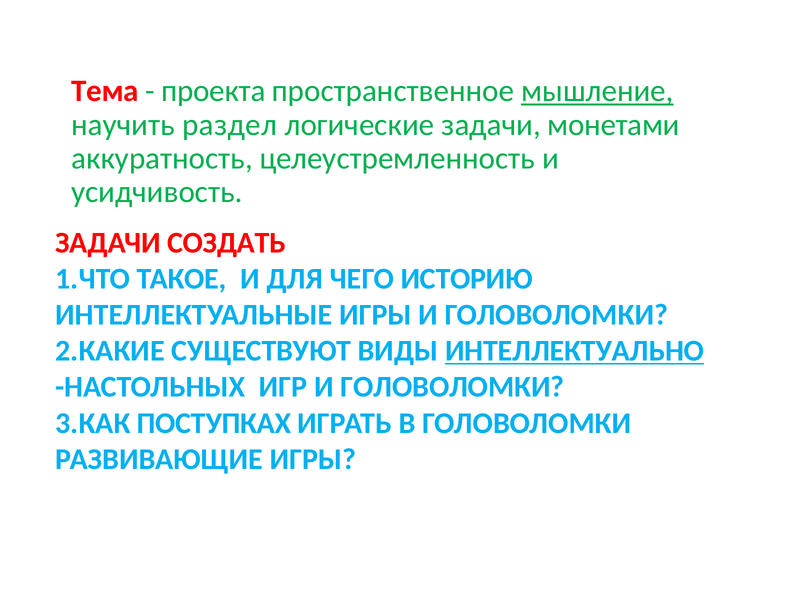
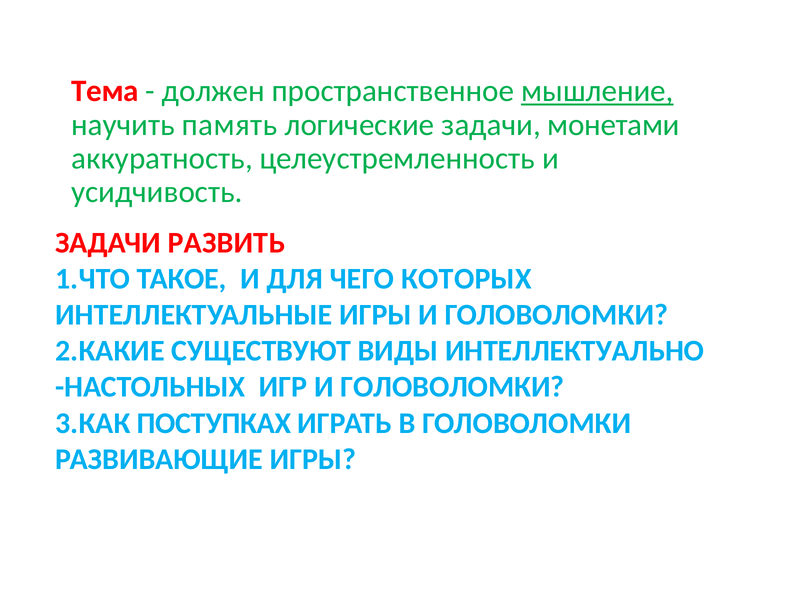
проекта: проекта -> должен (213, 91)
раздел: раздел -> память (230, 125)
СОЗДАТЬ: СОЗДАТЬ -> РАЗВИТЬ (226, 243)
ИСТОРИЮ: ИСТОРИЮ -> КОТОРЫХ (466, 279)
ИНТЕЛЛЕКТУАЛЬНО underline: present -> none (575, 351)
